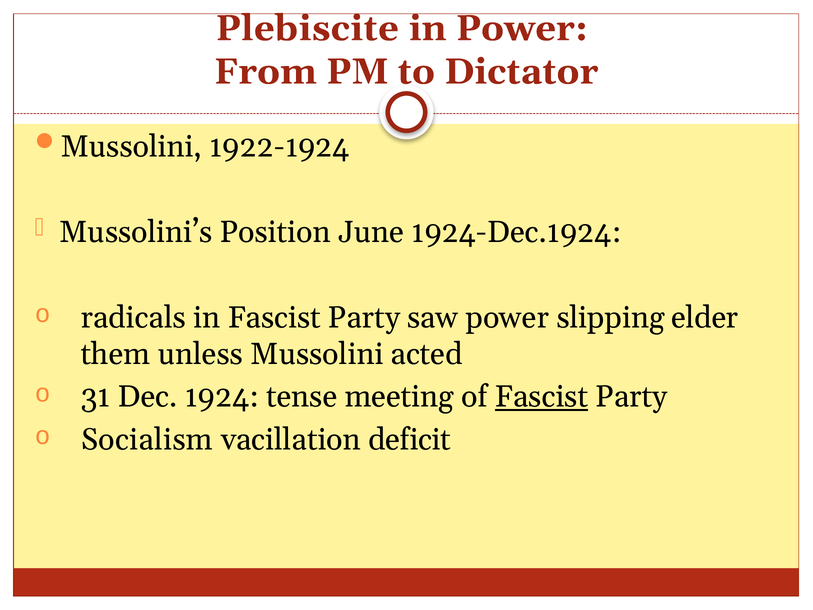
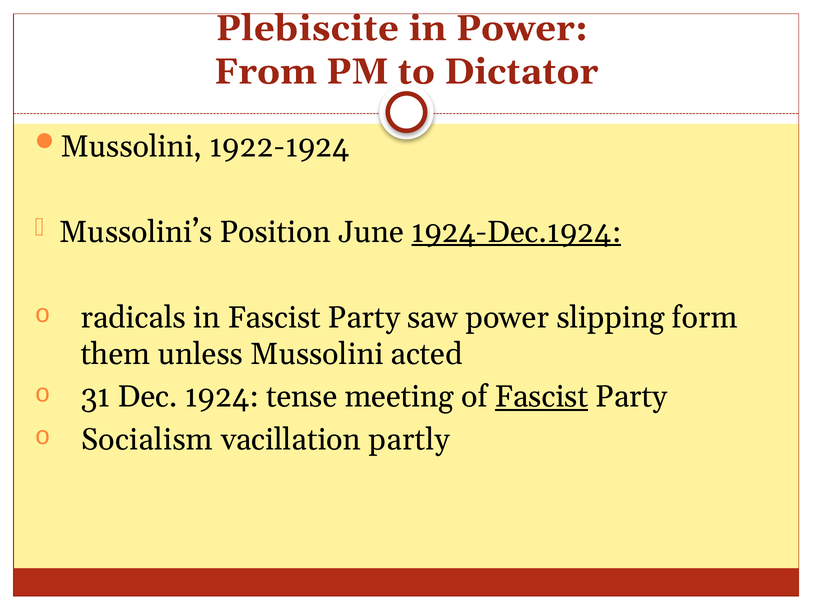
1924-Dec.1924 underline: none -> present (516, 232)
elder: elder -> form (705, 317)
deficit: deficit -> partly (409, 439)
